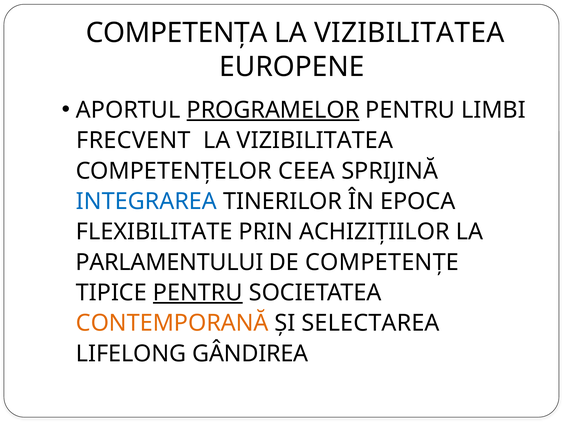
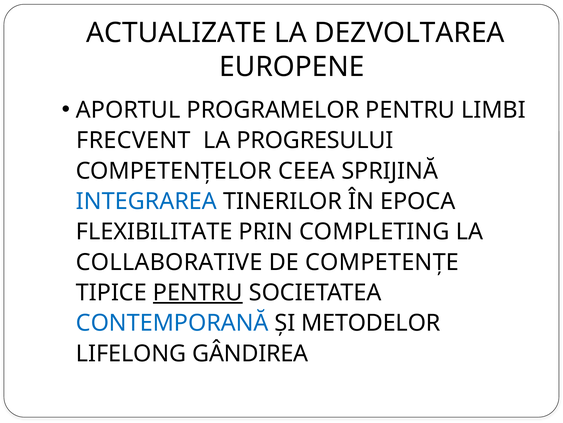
COMPETENȚA: COMPETENȚA -> ACTUALIZATE (176, 33)
VIZIBILITATEA: VIZIBILITATEA -> DEZVOLTAREA (409, 33)
PROGRAMELOR underline: present -> none (273, 110)
VIZIBILITATEA: VIZIBILITATEA -> PROGRESULUI (315, 140)
ACHIZIȚIILOR: ACHIZIȚIILOR -> COMPLETING (374, 231)
PARLAMENTULUI: PARLAMENTULUI -> COLLABORATIVE (169, 262)
CONTEMPORANĂ colour: orange -> blue (172, 323)
SELECTAREA: SELECTAREA -> METODELOR (371, 323)
